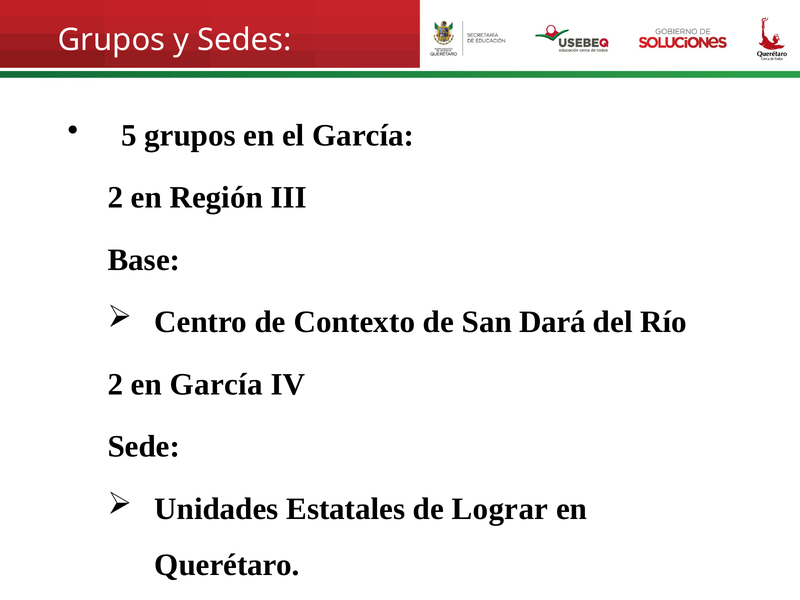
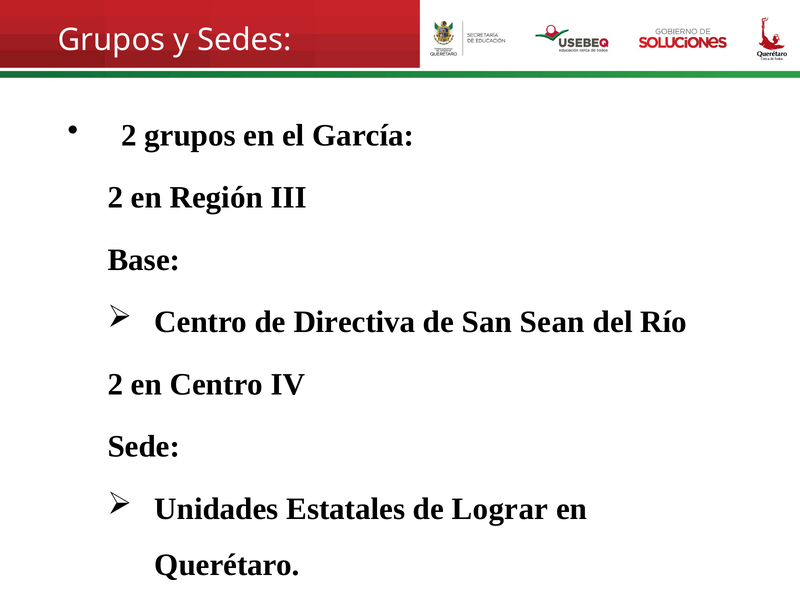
5: 5 -> 2 (129, 135)
Contexto: Contexto -> Directiva (354, 322)
Dará: Dará -> Sean (552, 322)
en García: García -> Centro (216, 384)
